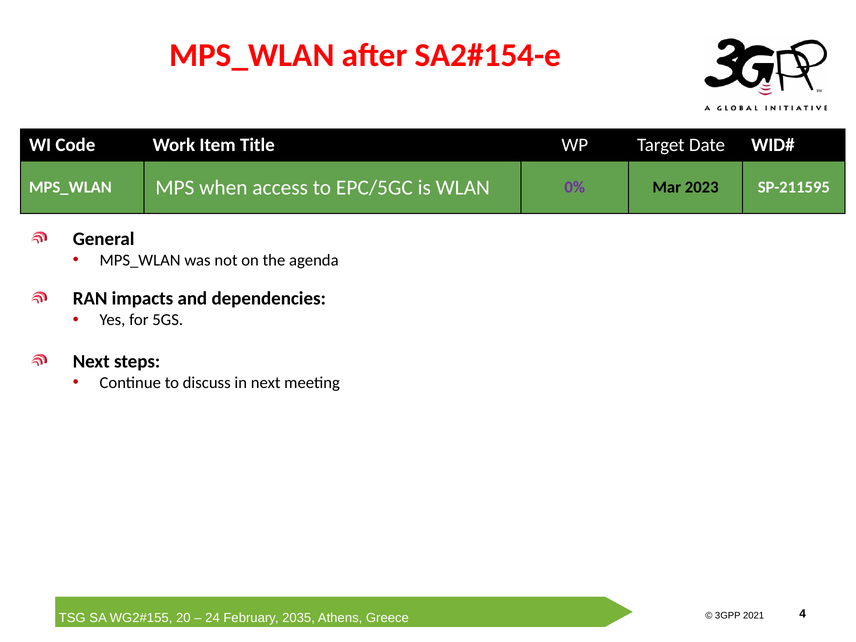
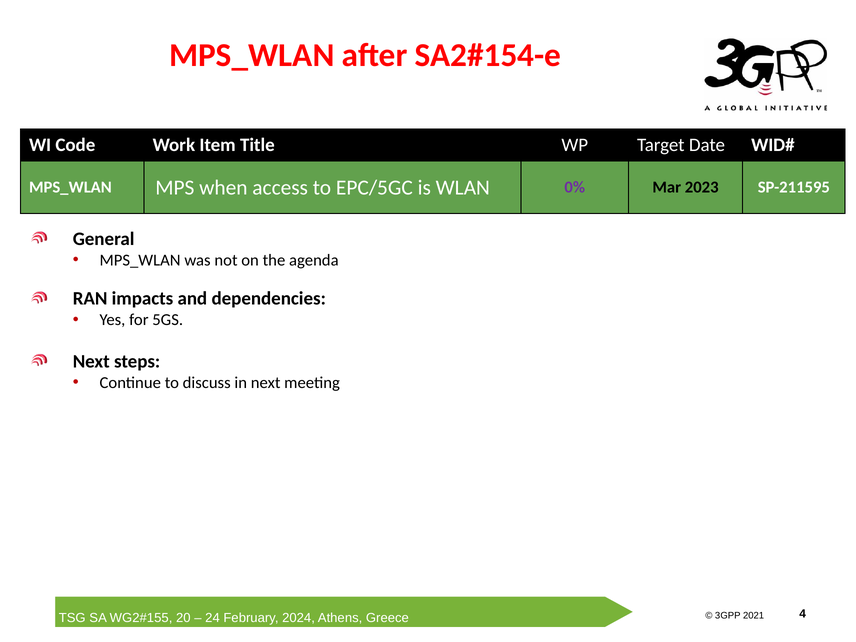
2035: 2035 -> 2024 (299, 618)
